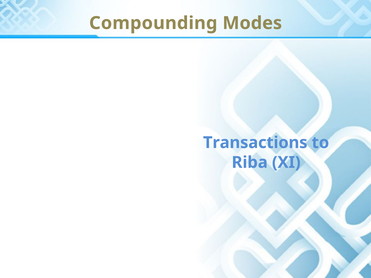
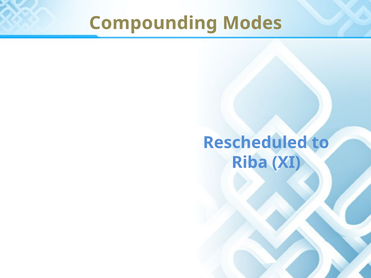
Transactions: Transactions -> Rescheduled (255, 143)
